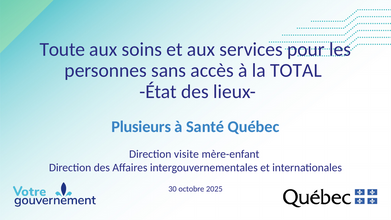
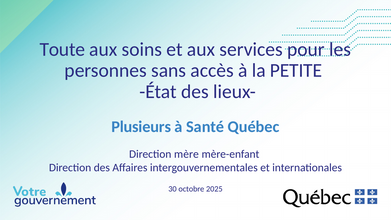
TOTAL: TOTAL -> PETITE (296, 70)
visite: visite -> mère (186, 154)
